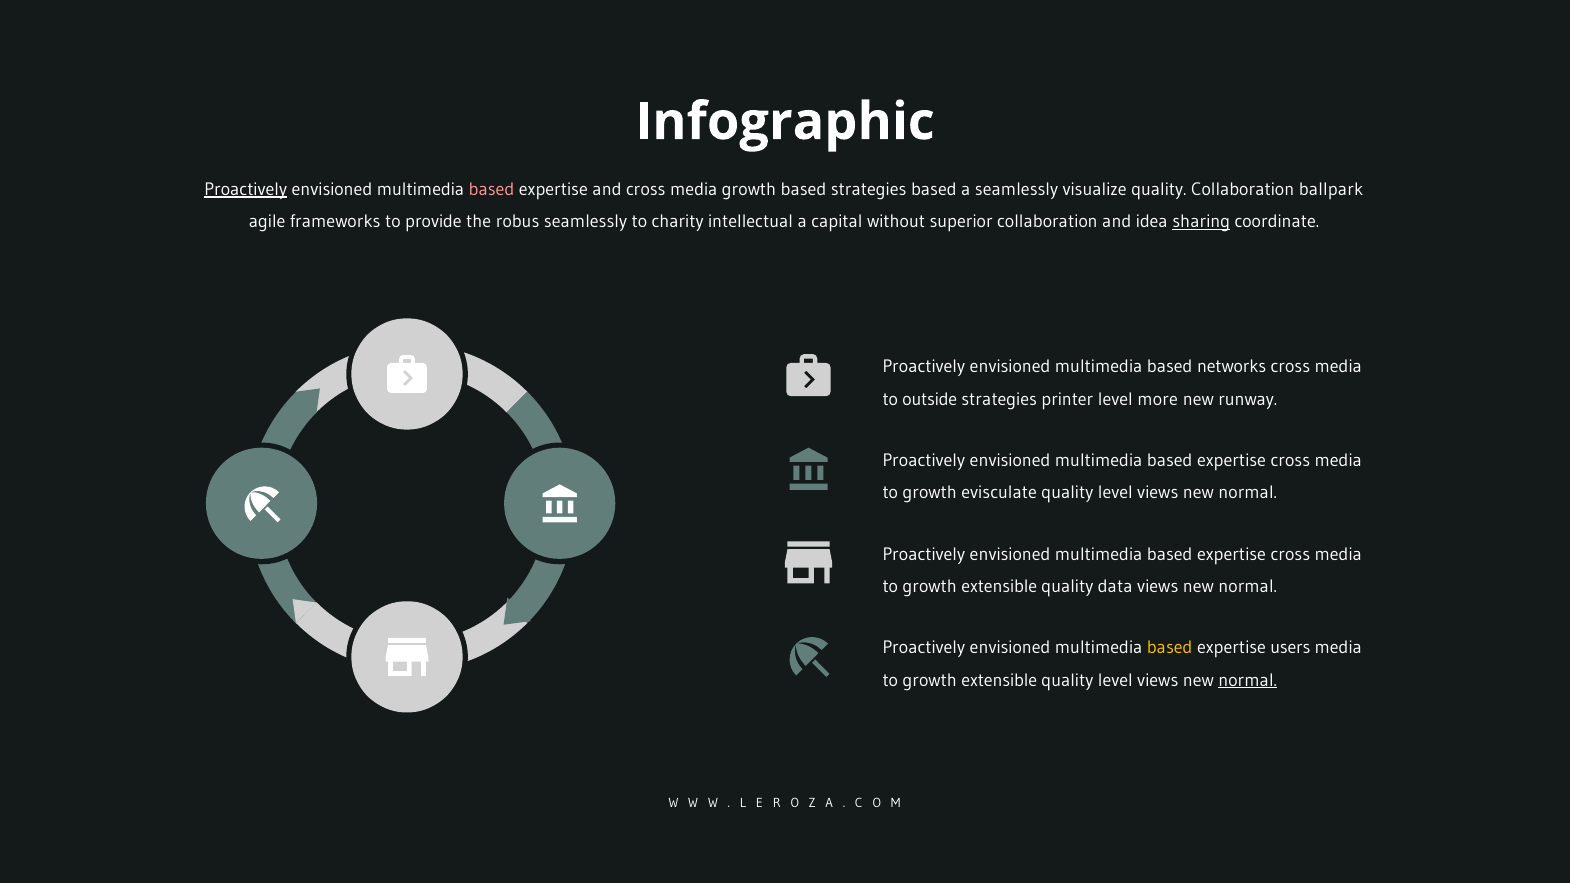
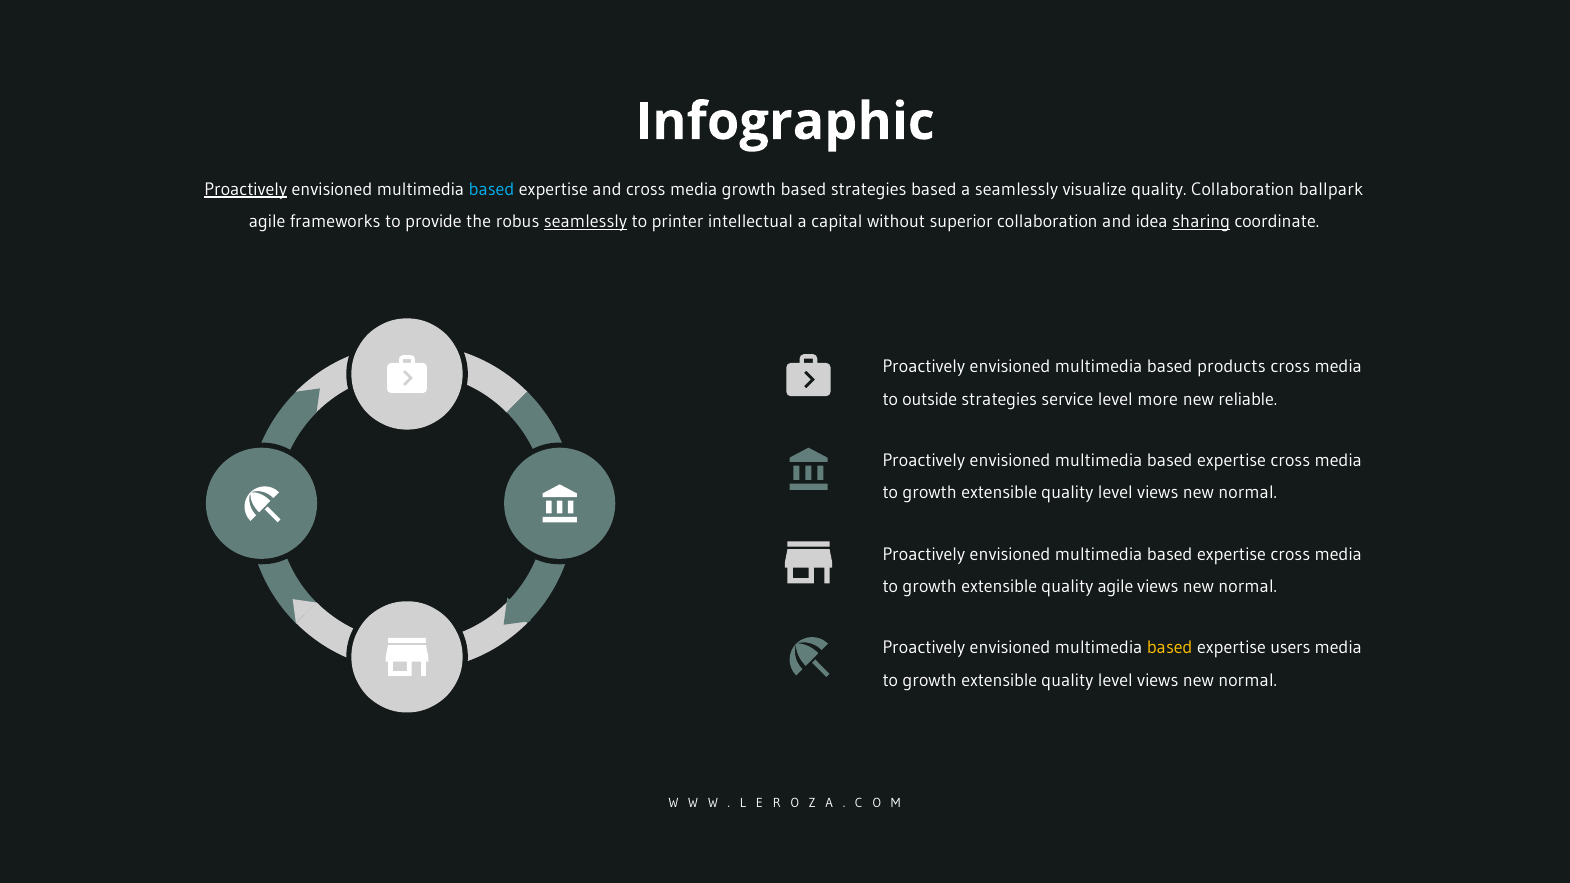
based colour: pink -> light blue (492, 189)
seamlessly underline: none -> present (586, 222)
charity: charity -> printer (678, 222)
networks: networks -> products (1231, 367)
printer: printer -> service (1067, 400)
runway: runway -> reliable (1248, 400)
evisculate: evisculate -> extensible (999, 493)
quality data: data -> agile (1115, 587)
normal underline: present -> none (1248, 680)
